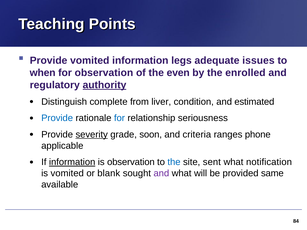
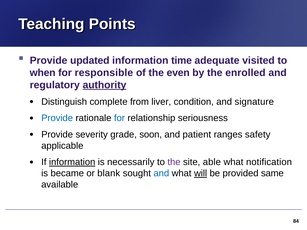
Provide vomited: vomited -> updated (90, 61)
legs: legs -> time (182, 61)
issues: issues -> visited (258, 61)
for observation: observation -> responsible (104, 73)
estimated: estimated -> signature (254, 102)
severity underline: present -> none (92, 135)
criteria: criteria -> patient (197, 135)
phone: phone -> safety (258, 135)
is observation: observation -> necessarily (131, 162)
the colour: blue -> purple (174, 162)
sent: sent -> able (212, 162)
is vomited: vomited -> became (67, 174)
and colour: purple -> blue (161, 174)
will underline: none -> present (201, 174)
